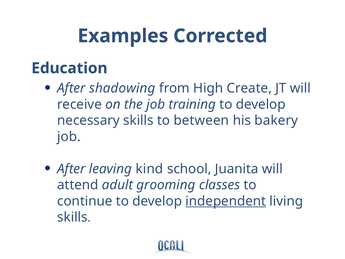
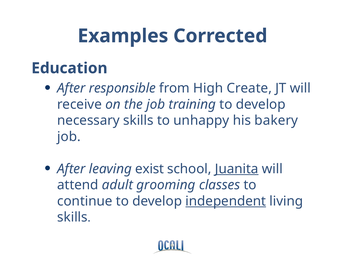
shadowing: shadowing -> responsible (122, 88)
between: between -> unhappy (201, 120)
kind: kind -> exist (150, 169)
Juanita underline: none -> present (237, 169)
